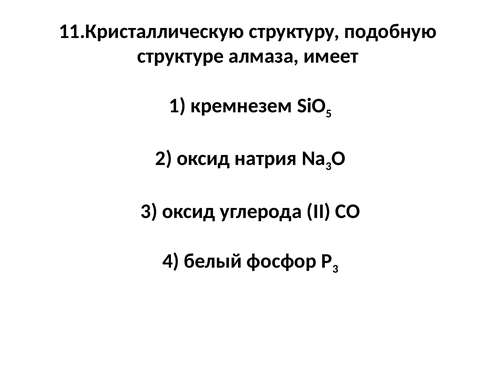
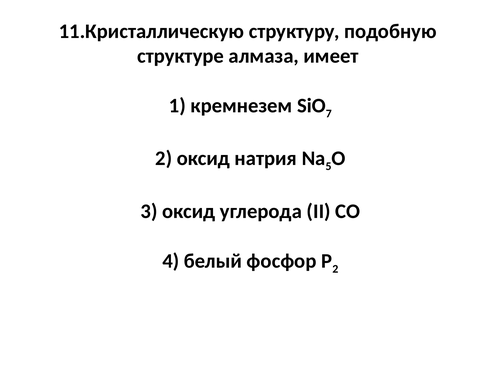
5: 5 -> 7 (329, 114)
3: 3 -> 5 (329, 166)
3: 3 -> 2 (335, 269)
